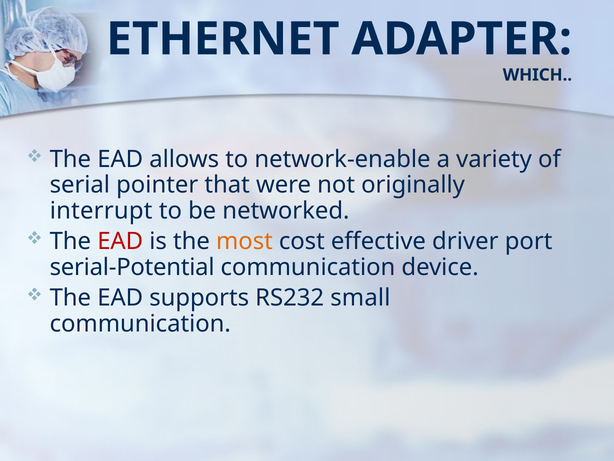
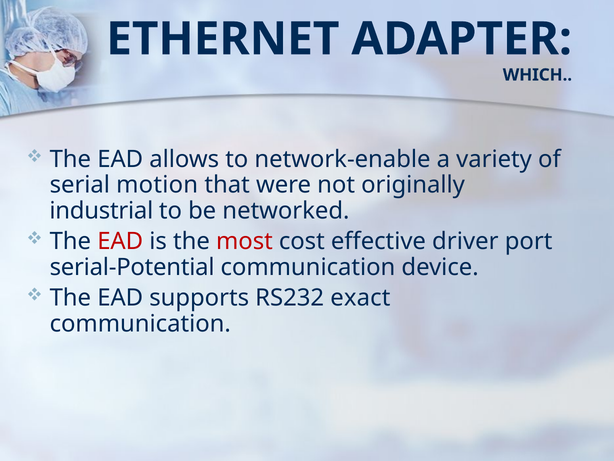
pointer: pointer -> motion (157, 185)
interrupt: interrupt -> industrial (101, 211)
most colour: orange -> red (244, 241)
small: small -> exact (360, 298)
